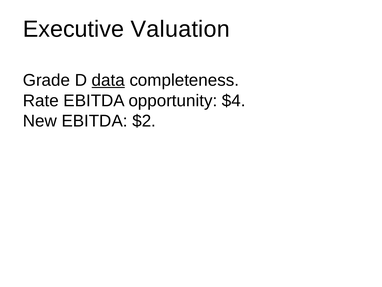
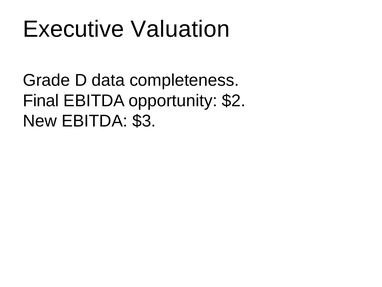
data underline: present -> none (108, 80)
Rate: Rate -> Final (41, 100)
$4: $4 -> $2 (234, 100)
$2: $2 -> $3 (144, 121)
